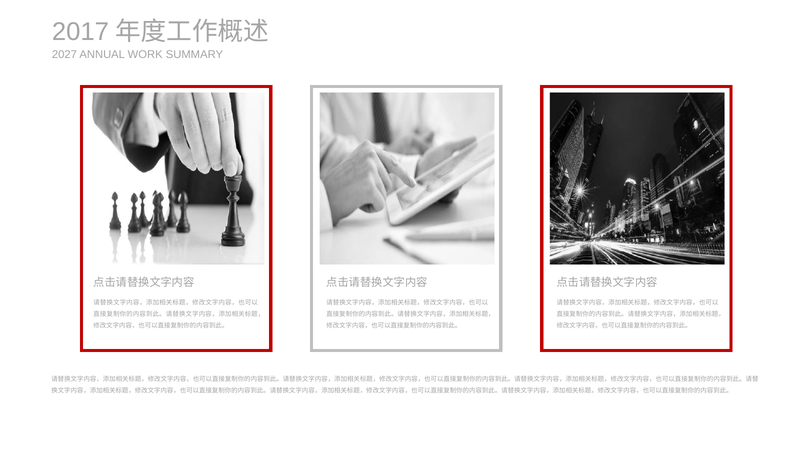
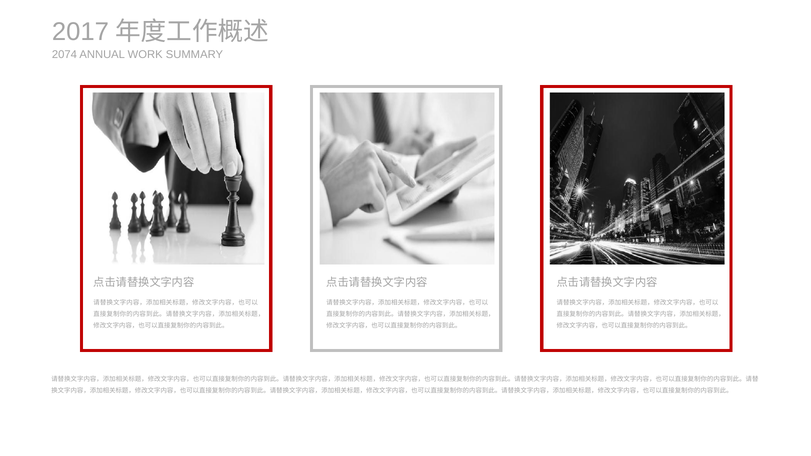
2027: 2027 -> 2074 (64, 54)
